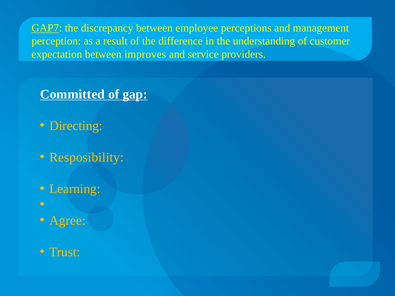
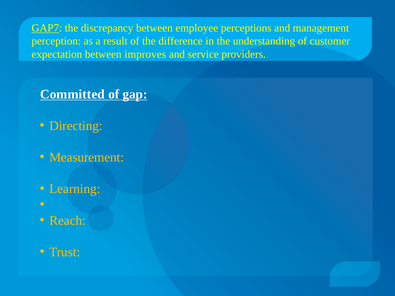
Resposibility: Resposibility -> Measurement (87, 157)
Agree: Agree -> Reach (68, 221)
